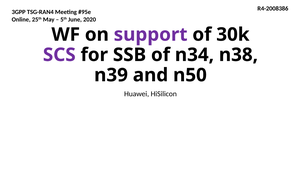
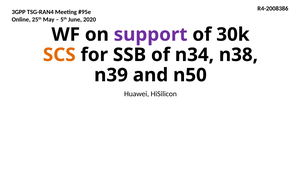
SCS colour: purple -> orange (59, 55)
